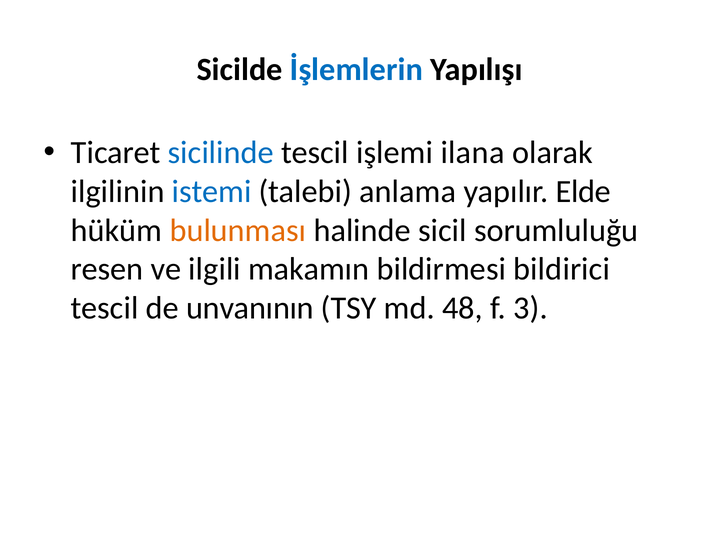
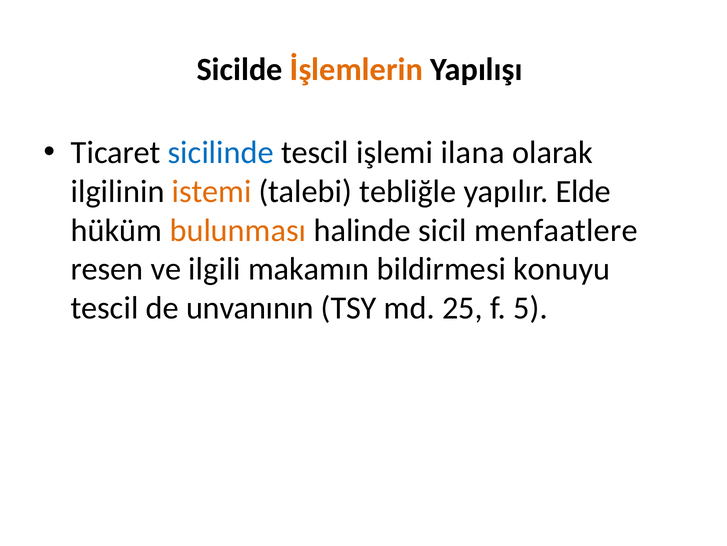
İşlemlerin colour: blue -> orange (356, 70)
istemi colour: blue -> orange (212, 191)
anlama: anlama -> tebliğle (408, 191)
sorumluluğu: sorumluluğu -> menfaatlere (556, 230)
bildirici: bildirici -> konuyu (562, 269)
48: 48 -> 25 (463, 308)
3: 3 -> 5 (531, 308)
